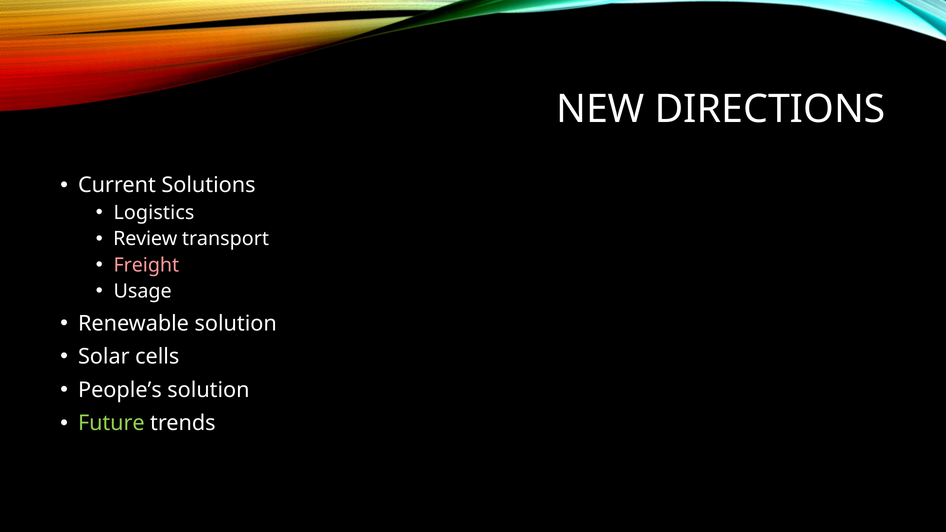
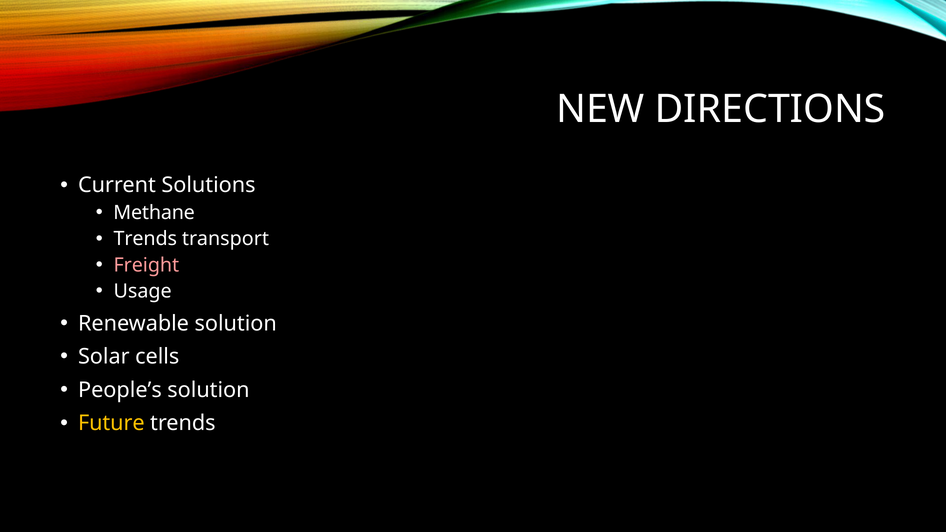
Logistics: Logistics -> Methane (154, 213)
Review: Review -> Trends (145, 239)
Future colour: light green -> yellow (111, 423)
